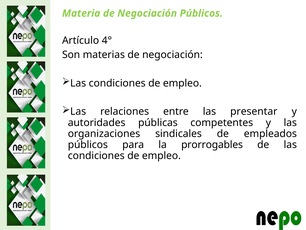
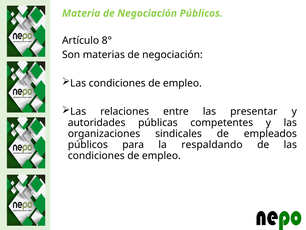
4°: 4° -> 8° (107, 40)
prorrogables: prorrogables -> respaldando (212, 144)
